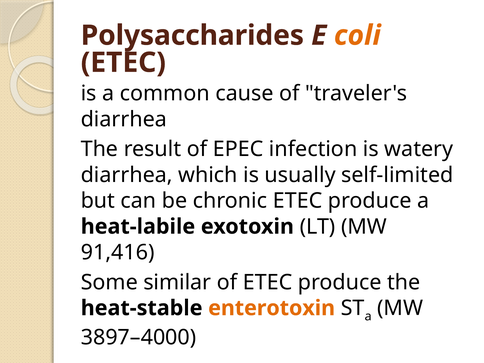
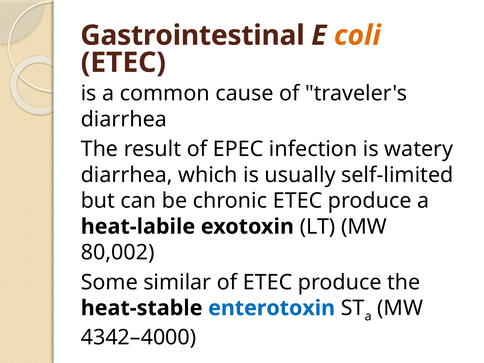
Polysaccharides: Polysaccharides -> Gastrointestinal (192, 35)
91,416: 91,416 -> 80,002 (118, 252)
enterotoxin colour: orange -> blue (272, 308)
3897–4000: 3897–4000 -> 4342–4000 (139, 337)
